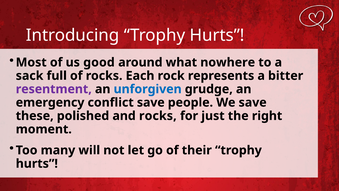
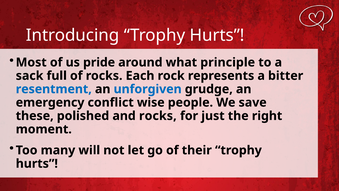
good: good -> pride (99, 62)
nowhere: nowhere -> principle (228, 62)
resentment colour: purple -> blue (54, 89)
conflict save: save -> wise (151, 102)
